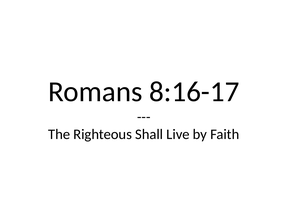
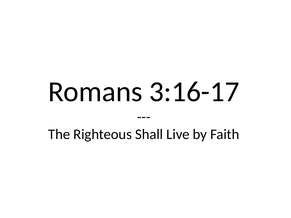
8:16-17: 8:16-17 -> 3:16-17 (194, 92)
